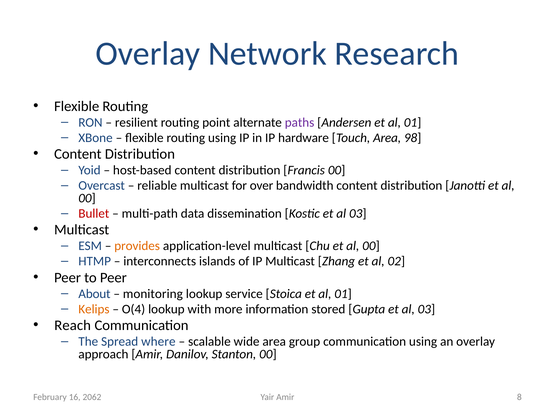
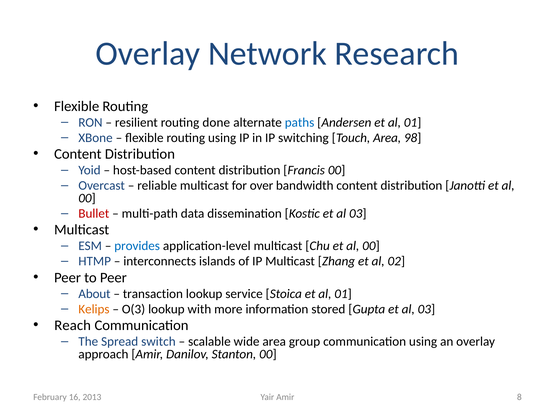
point: point -> done (216, 122)
paths colour: purple -> blue (300, 122)
hardware: hardware -> switching (303, 138)
provides colour: orange -> blue (137, 246)
monitoring: monitoring -> transaction (153, 294)
O(4: O(4 -> O(3 (134, 309)
where: where -> switch (158, 342)
2062: 2062 -> 2013 (92, 398)
